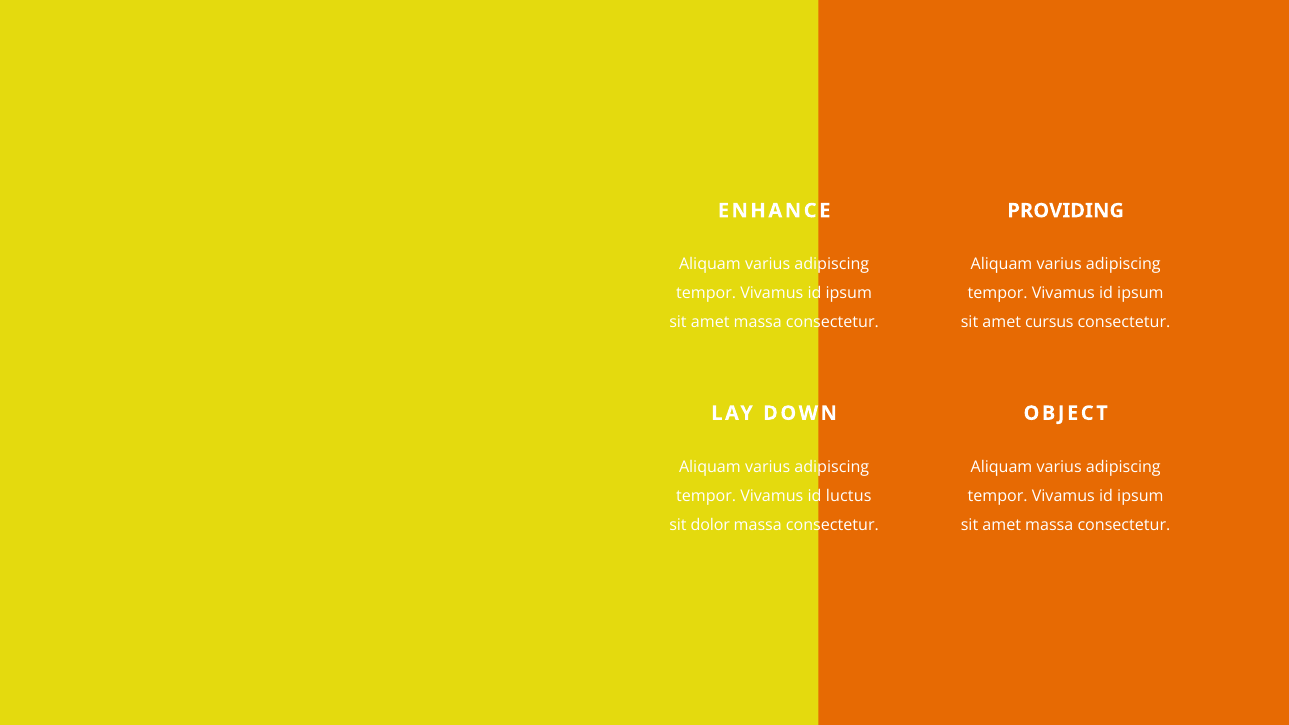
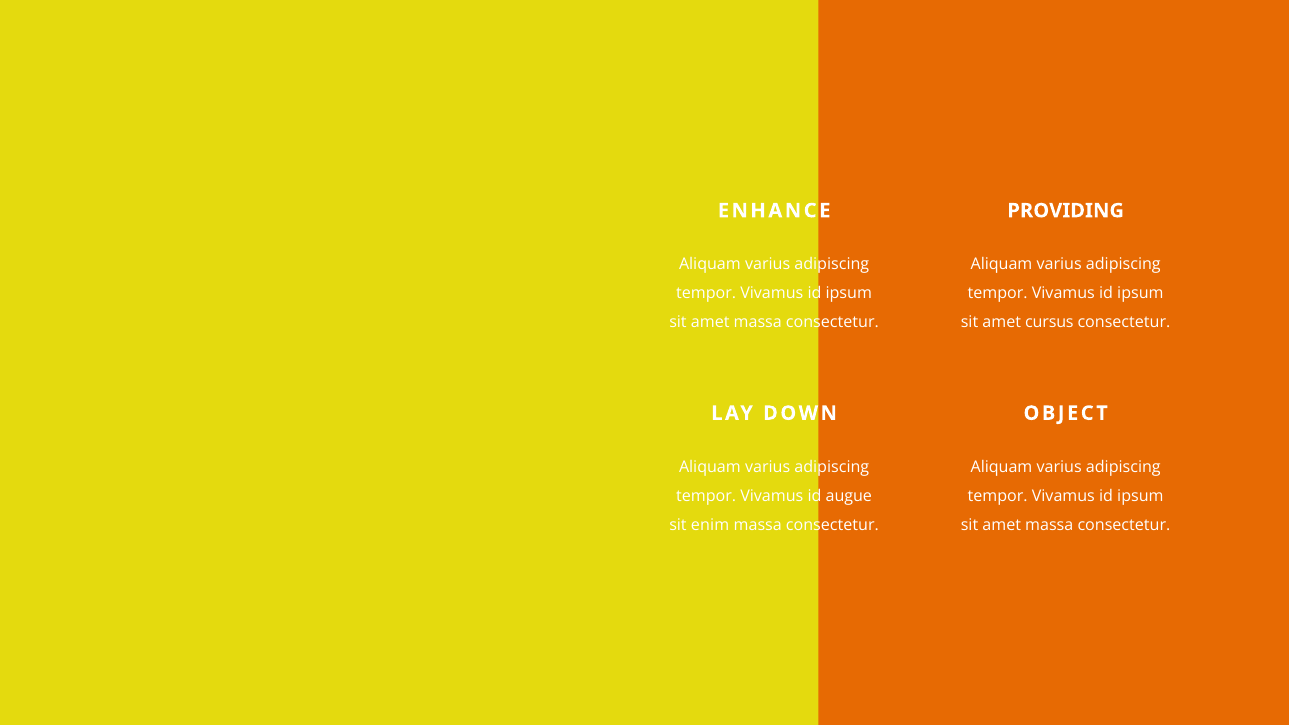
luctus: luctus -> augue (849, 496)
dolor: dolor -> enim (710, 525)
